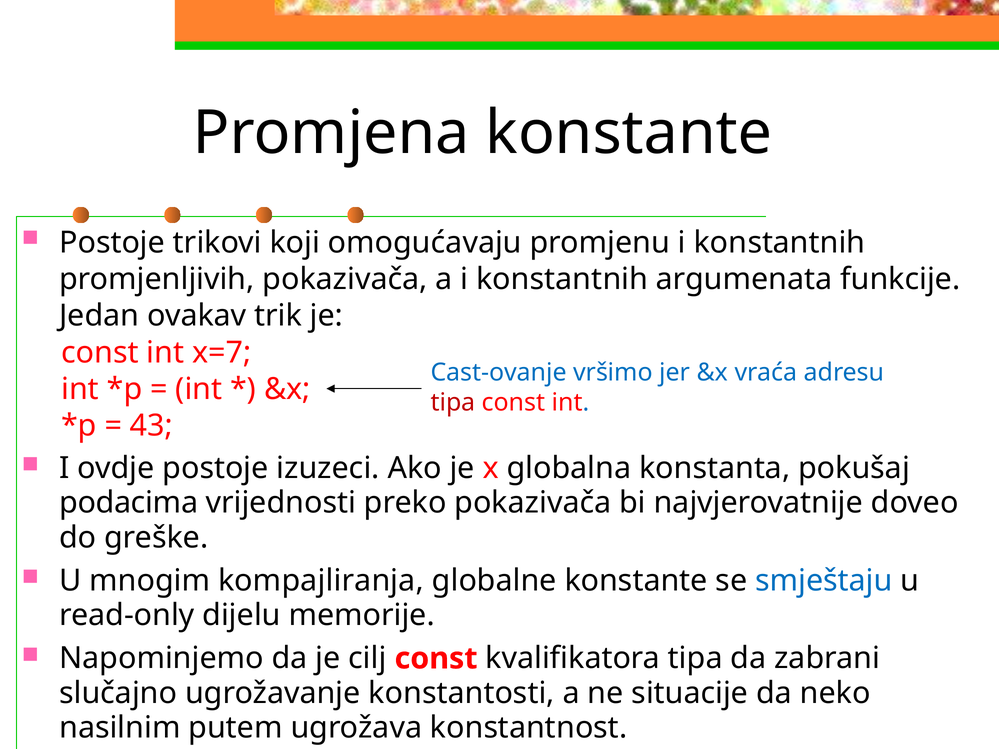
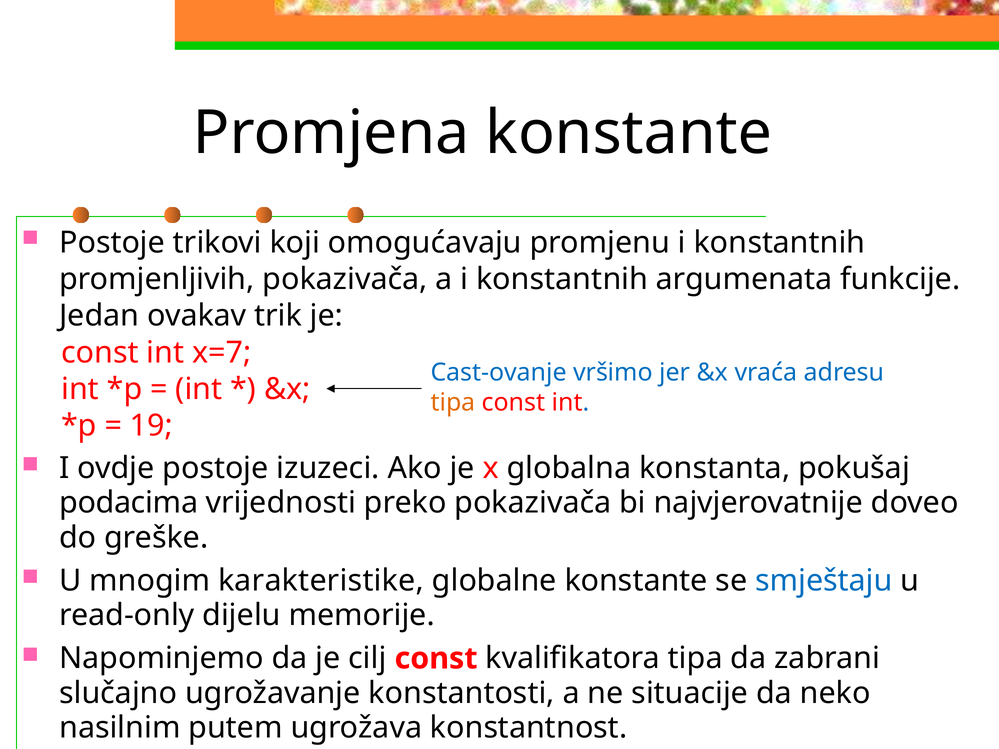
tipa colour: red -> orange (453, 403)
43: 43 -> 19 (151, 426)
kompajliranja: kompajliranja -> karakteristike (321, 581)
